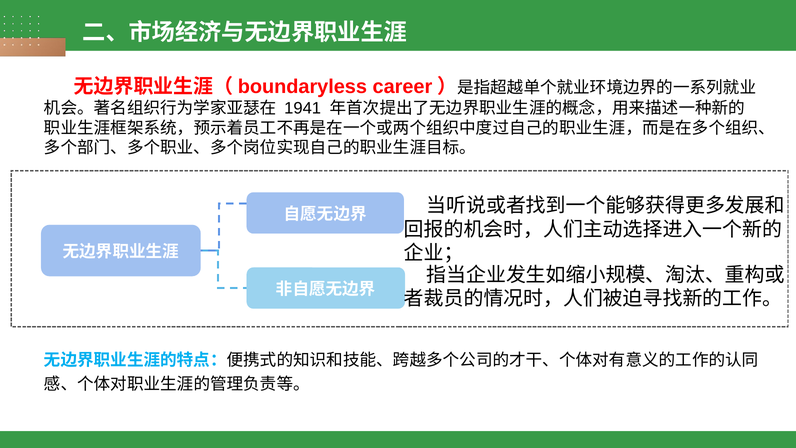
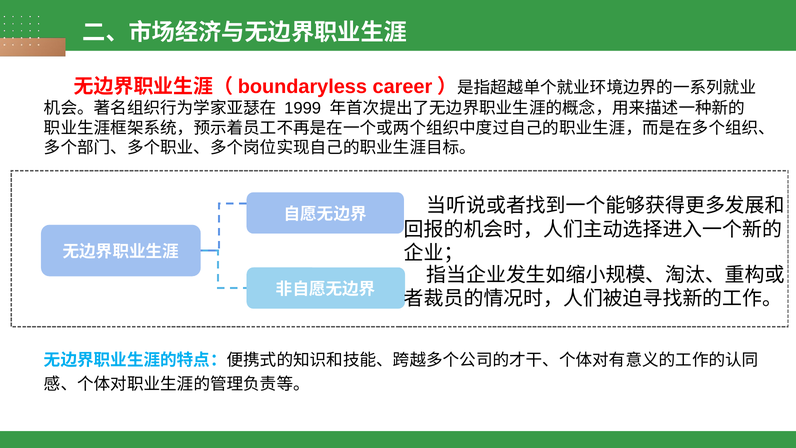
1941: 1941 -> 1999 (303, 108)
